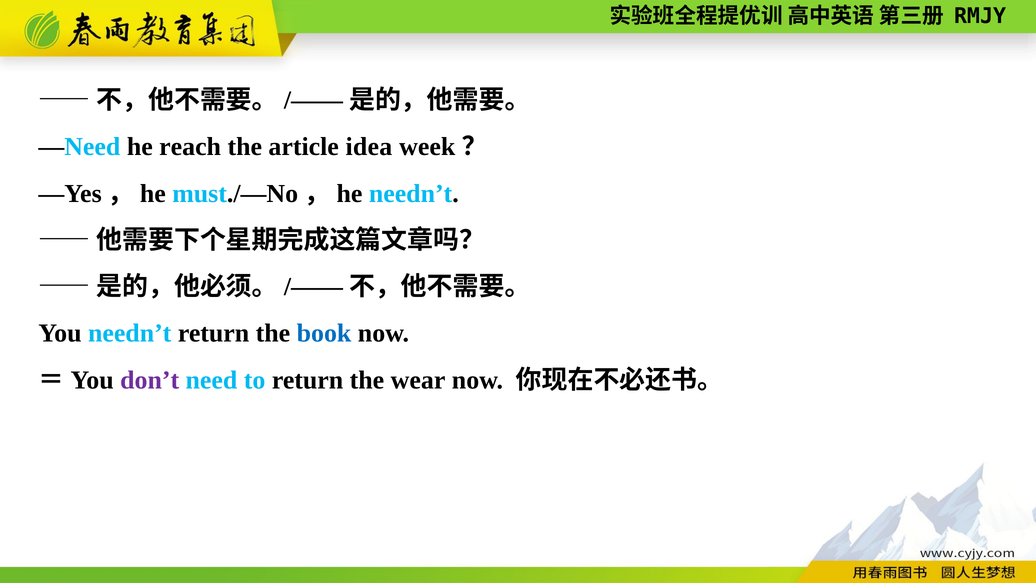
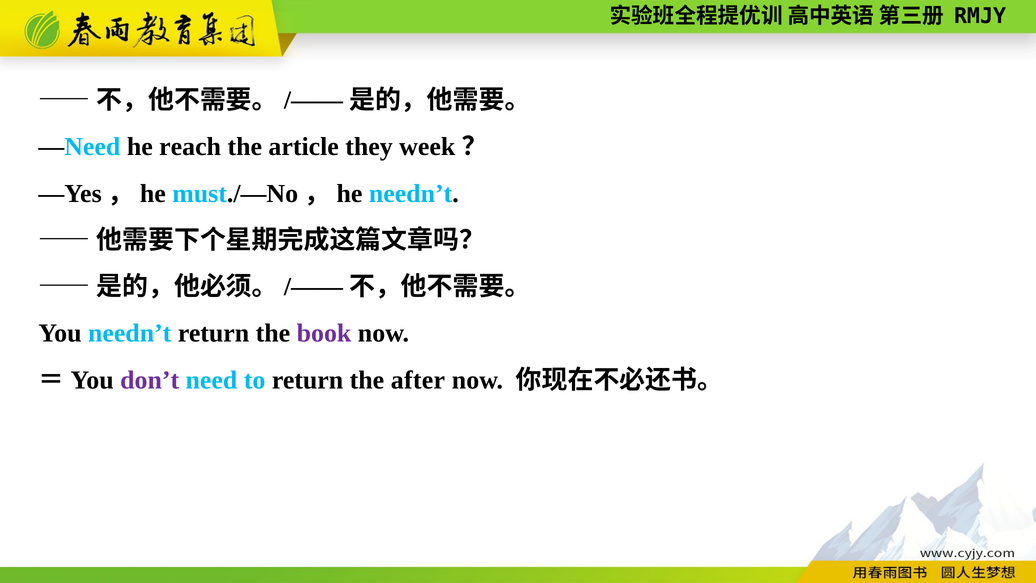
idea: idea -> they (369, 147)
book colour: blue -> purple (324, 333)
wear: wear -> after (418, 380)
